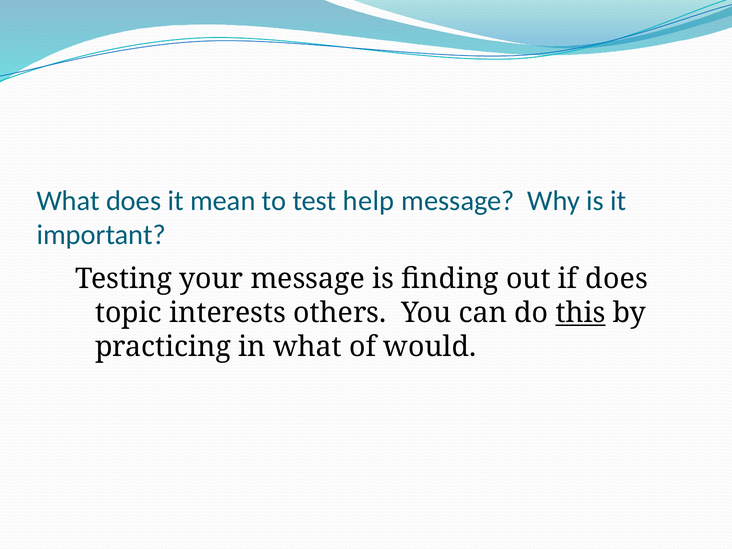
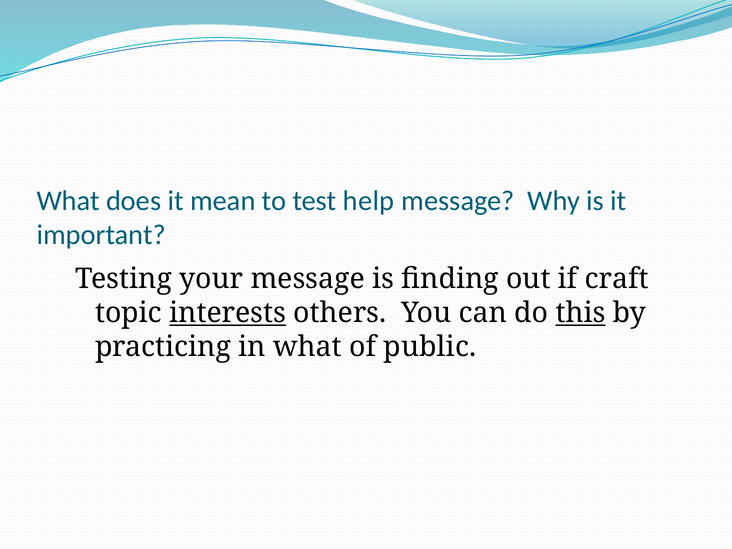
if does: does -> craft (617, 279)
interests underline: none -> present (228, 313)
would: would -> public (430, 347)
